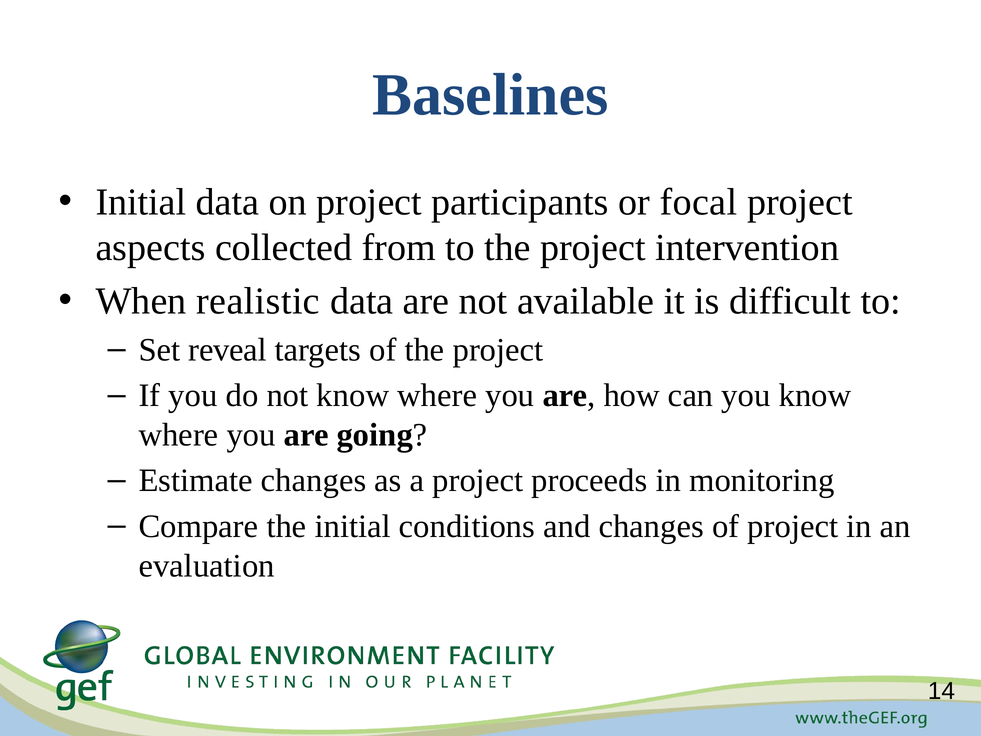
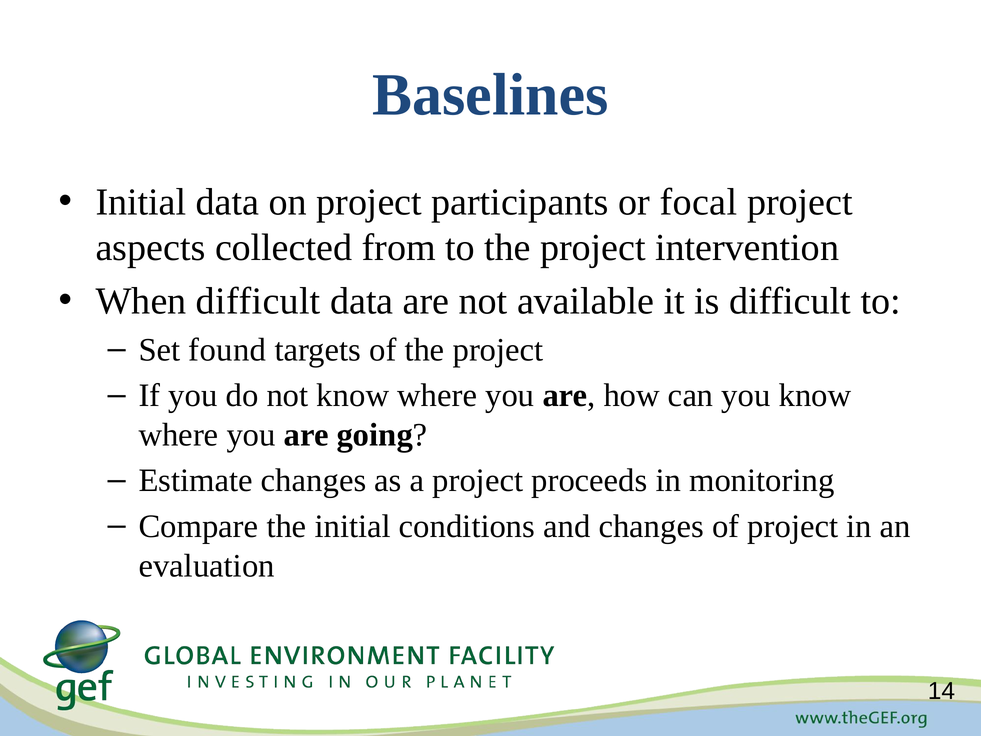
When realistic: realistic -> difficult (258, 301)
reveal: reveal -> found (227, 350)
